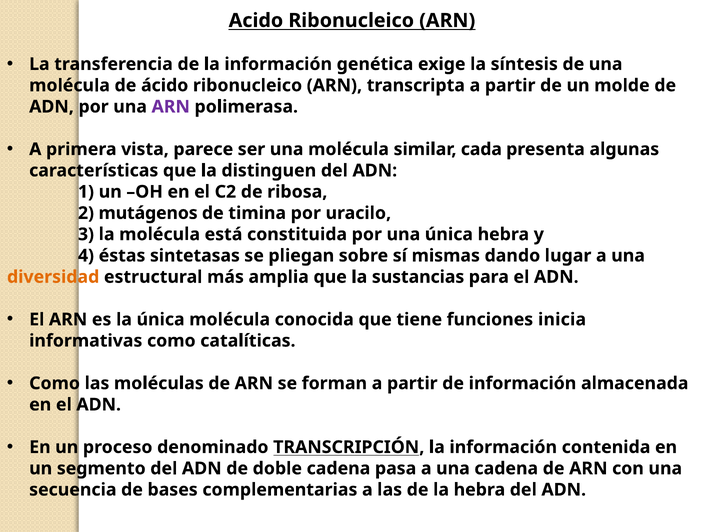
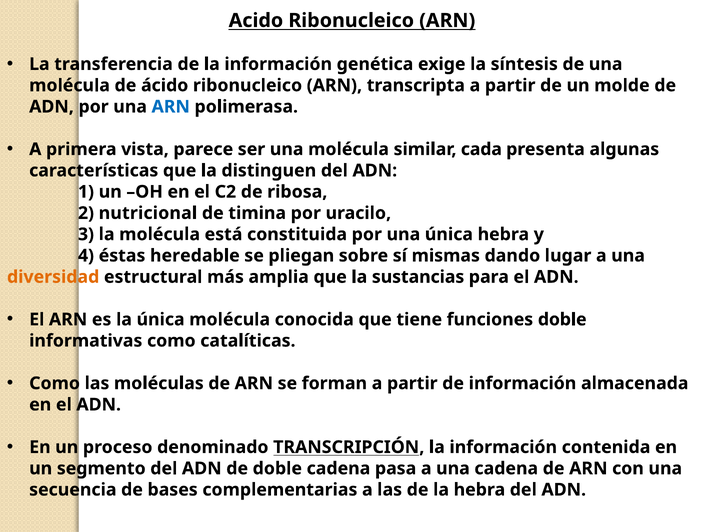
ARN colour: purple -> blue (171, 107)
mutágenos: mutágenos -> nutricional (148, 213)
sintetasas: sintetasas -> heredable (195, 256)
funciones inicia: inicia -> doble (562, 320)
